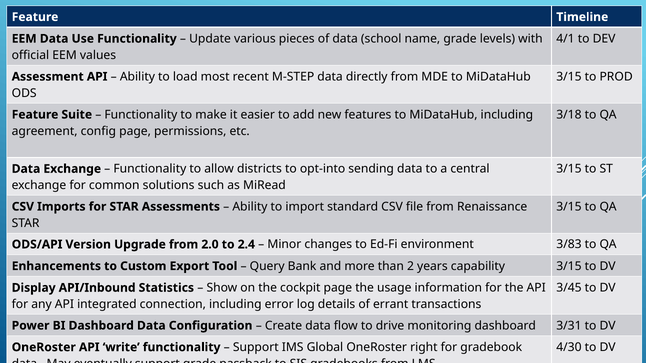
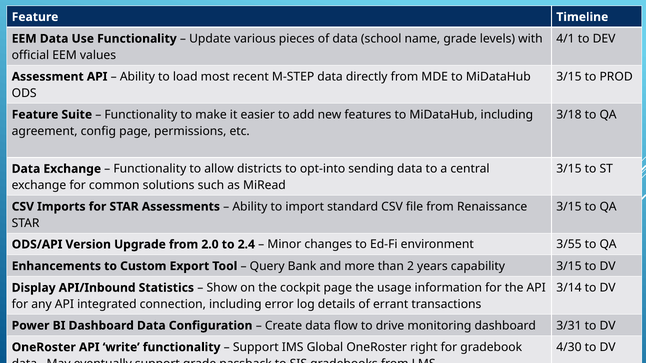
3/83: 3/83 -> 3/55 (569, 245)
3/45: 3/45 -> 3/14 (569, 288)
